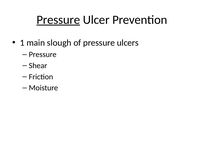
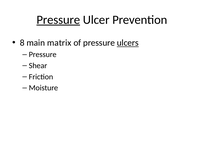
1: 1 -> 8 (22, 43)
slough: slough -> matrix (59, 43)
ulcers underline: none -> present (128, 43)
